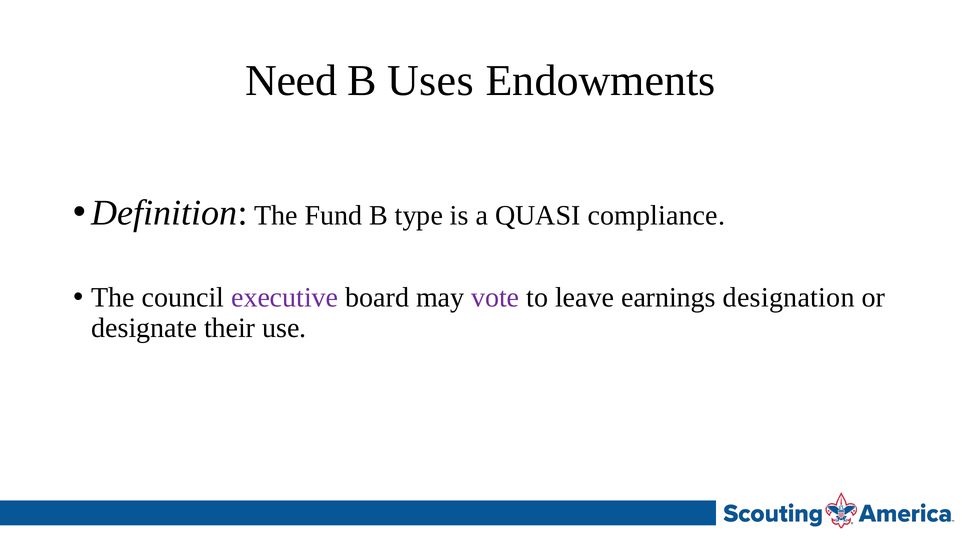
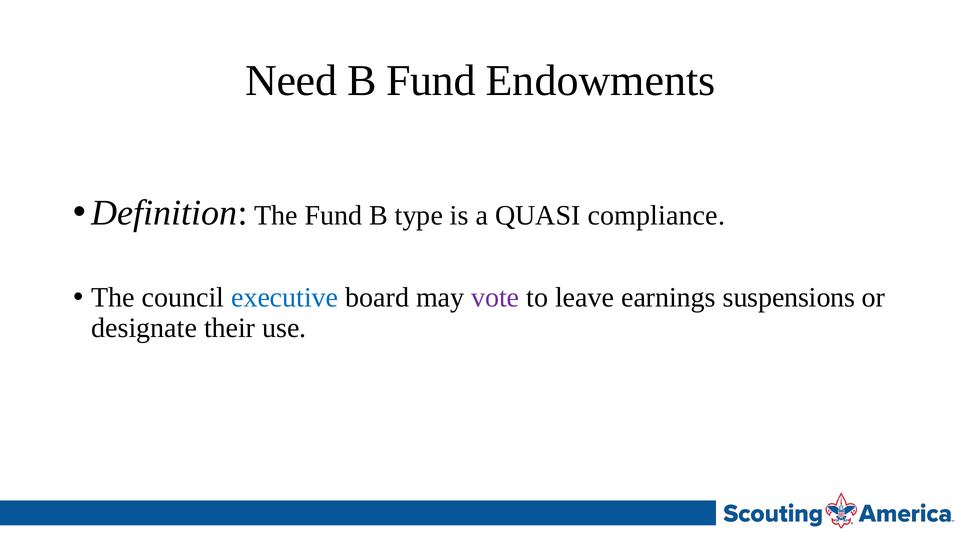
B Uses: Uses -> Fund (431, 81)
executive colour: purple -> blue (285, 298)
designation: designation -> suspensions (789, 298)
